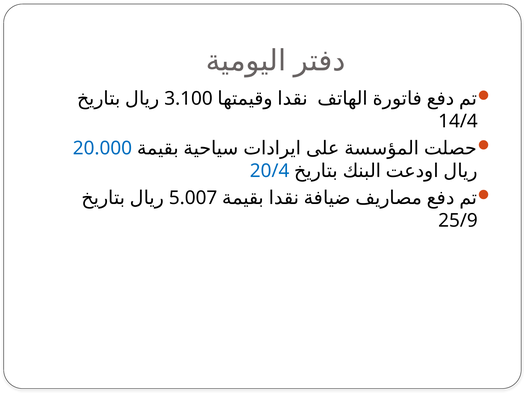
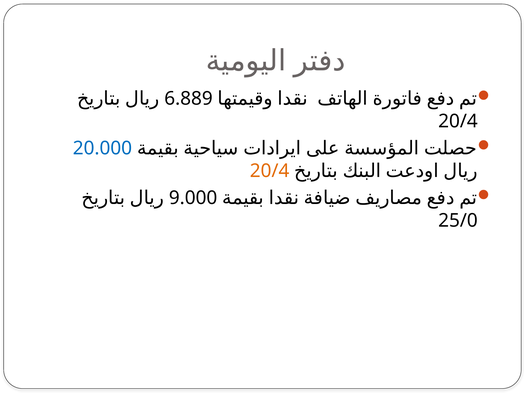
3.100: 3.100 -> 6.889 (188, 98)
14/4: 14/4 -> 20/4 (458, 121)
20/4 colour: blue -> orange (270, 171)
5.007: 5.007 -> 9.000 (193, 198)
25/9: 25/9 -> 25/0 (458, 221)
